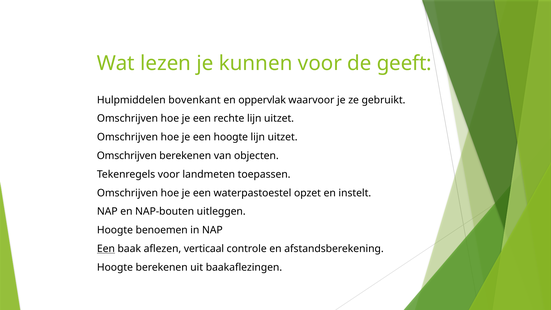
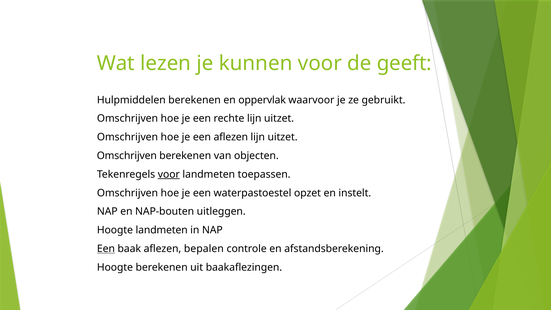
Hulpmiddelen bovenkant: bovenkant -> berekenen (195, 100)
een hoogte: hoogte -> aflezen (231, 137)
voor underline: none -> present (169, 174)
Hoogte benoemen: benoemen -> landmeten (162, 230)
verticaal: verticaal -> bepalen (204, 249)
